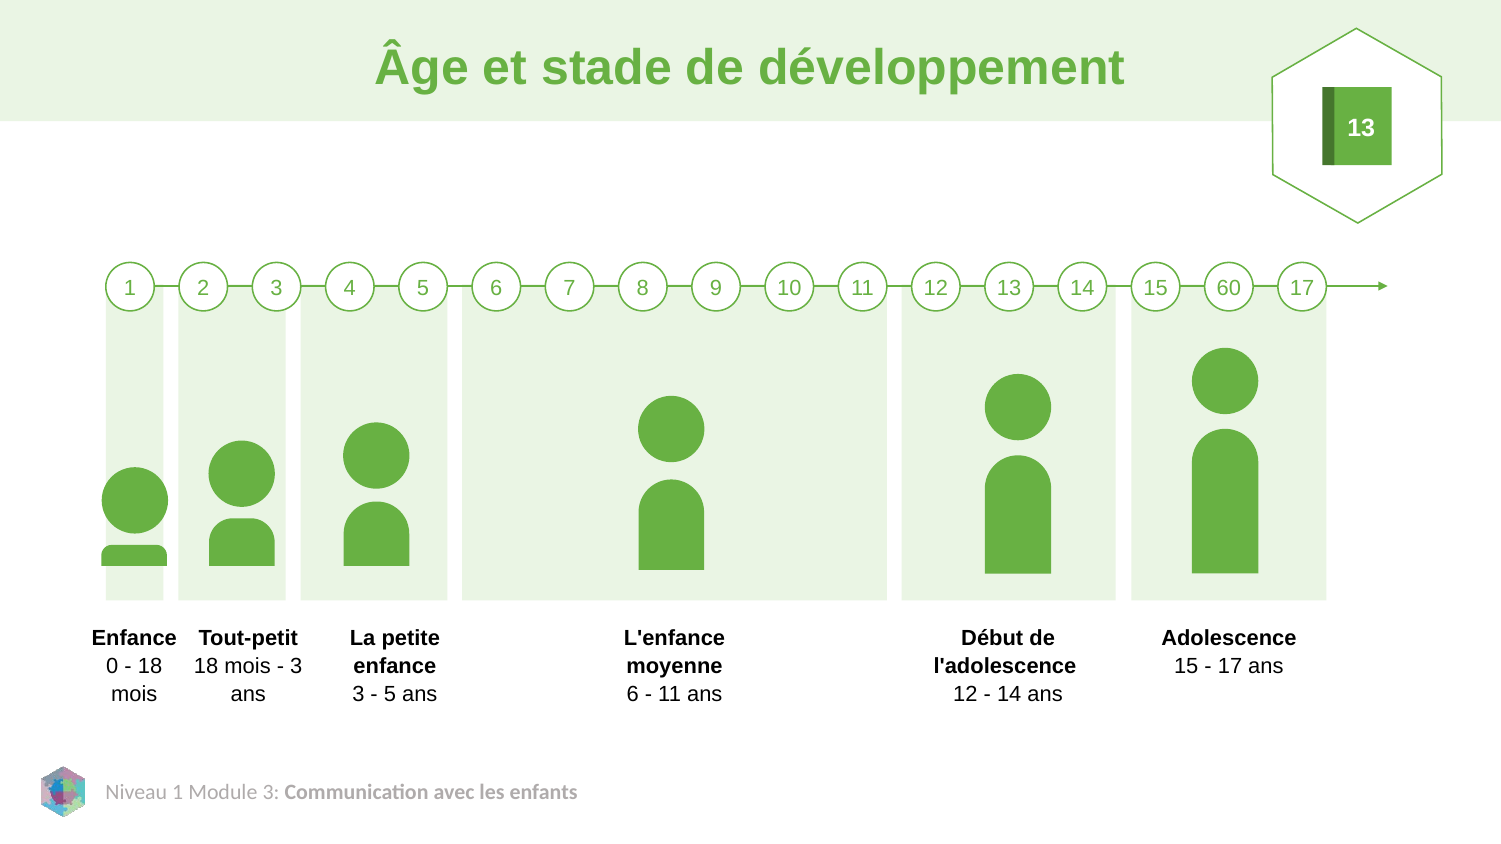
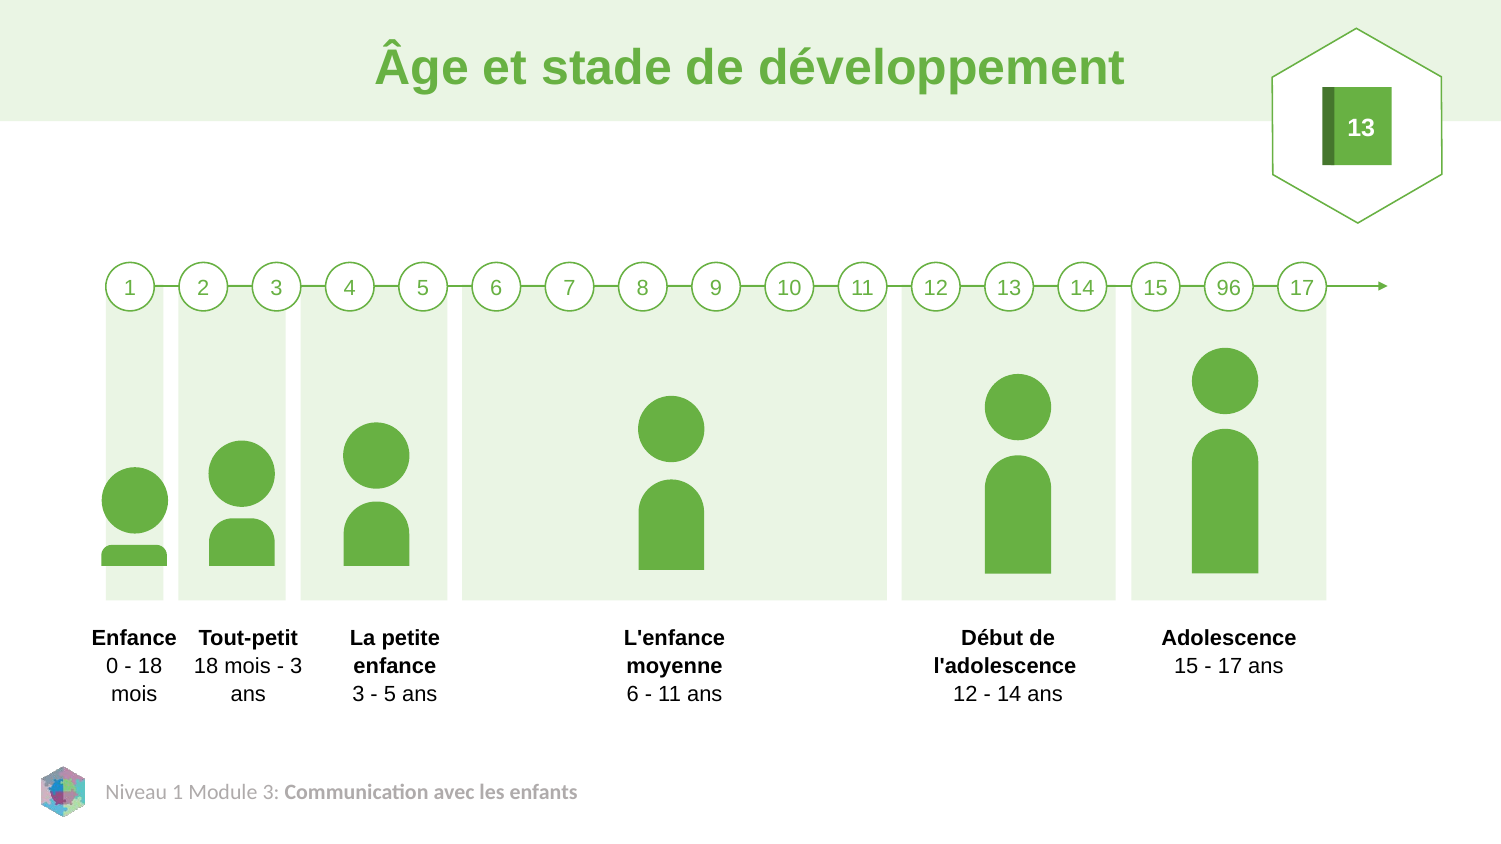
60: 60 -> 96 (1229, 288)
